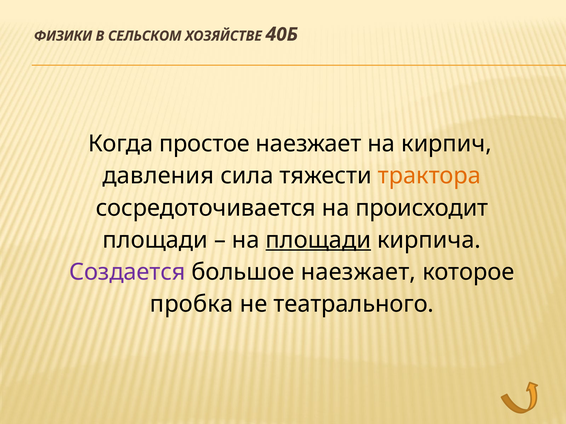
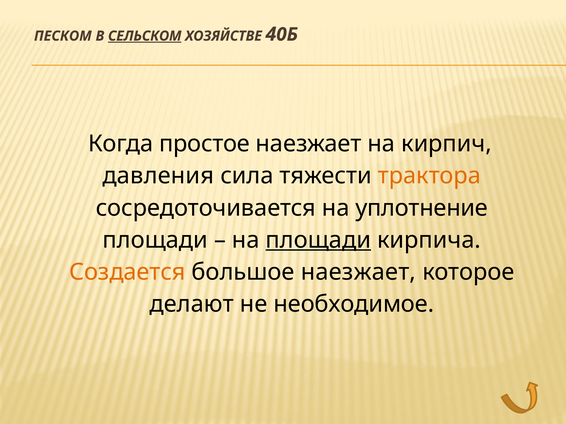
ФИЗИКИ: ФИЗИКИ -> ПЕСКОМ (63, 36)
СЕЛЬСКОМ underline: none -> present (145, 36)
происходит: происходит -> уплотнение (422, 208)
Создается colour: purple -> orange (127, 272)
пробка: пробка -> делают (192, 304)
театрального: театрального -> необходимое (354, 304)
